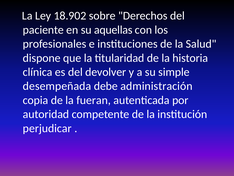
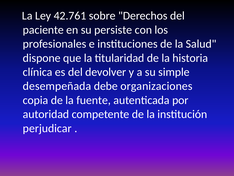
18.902: 18.902 -> 42.761 (70, 16)
aquellas: aquellas -> persiste (113, 30)
administración: administración -> organizaciones (156, 86)
fueran: fueran -> fuente (94, 100)
